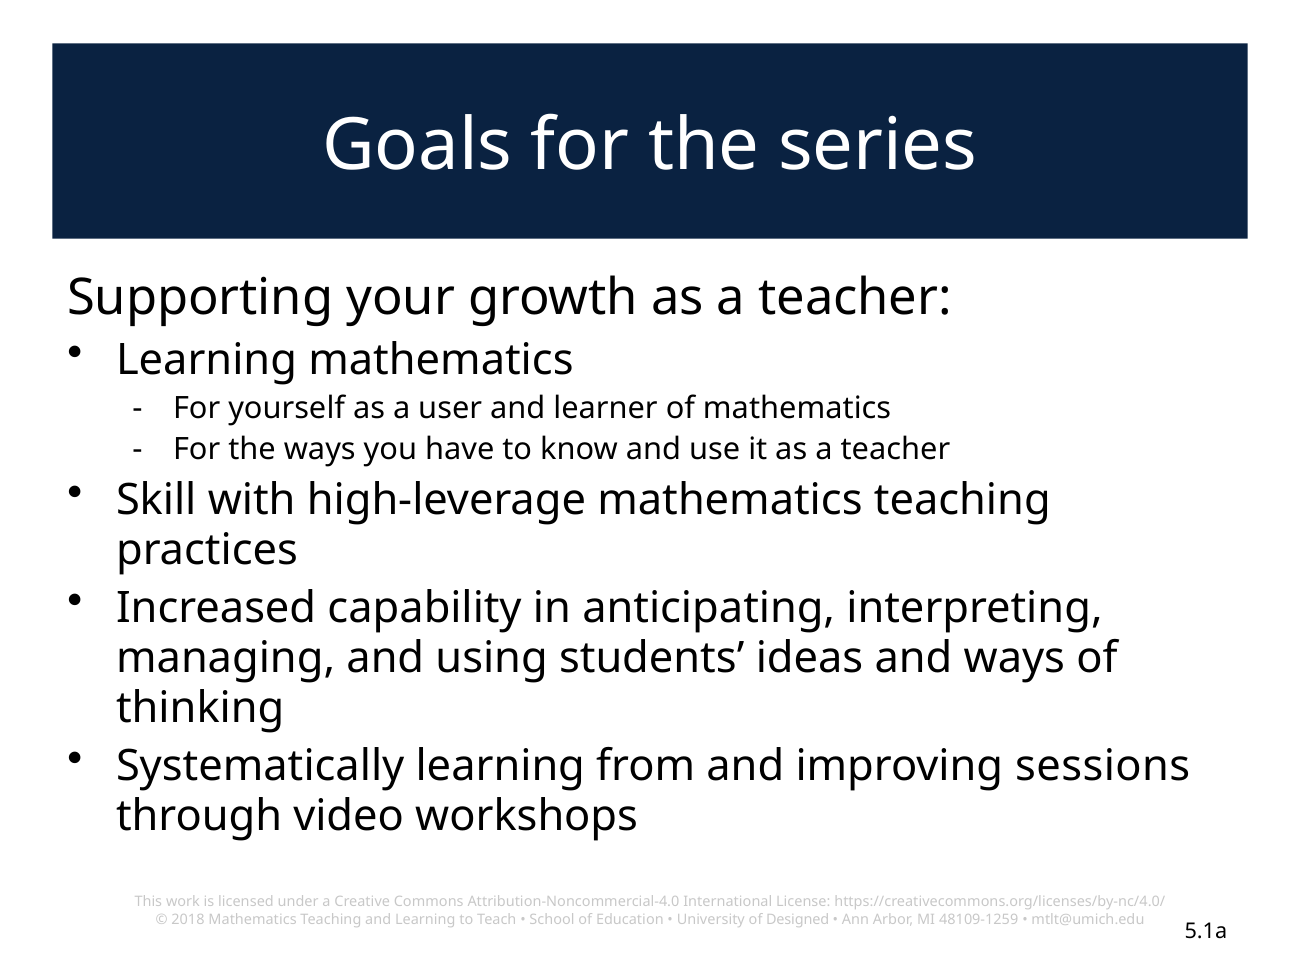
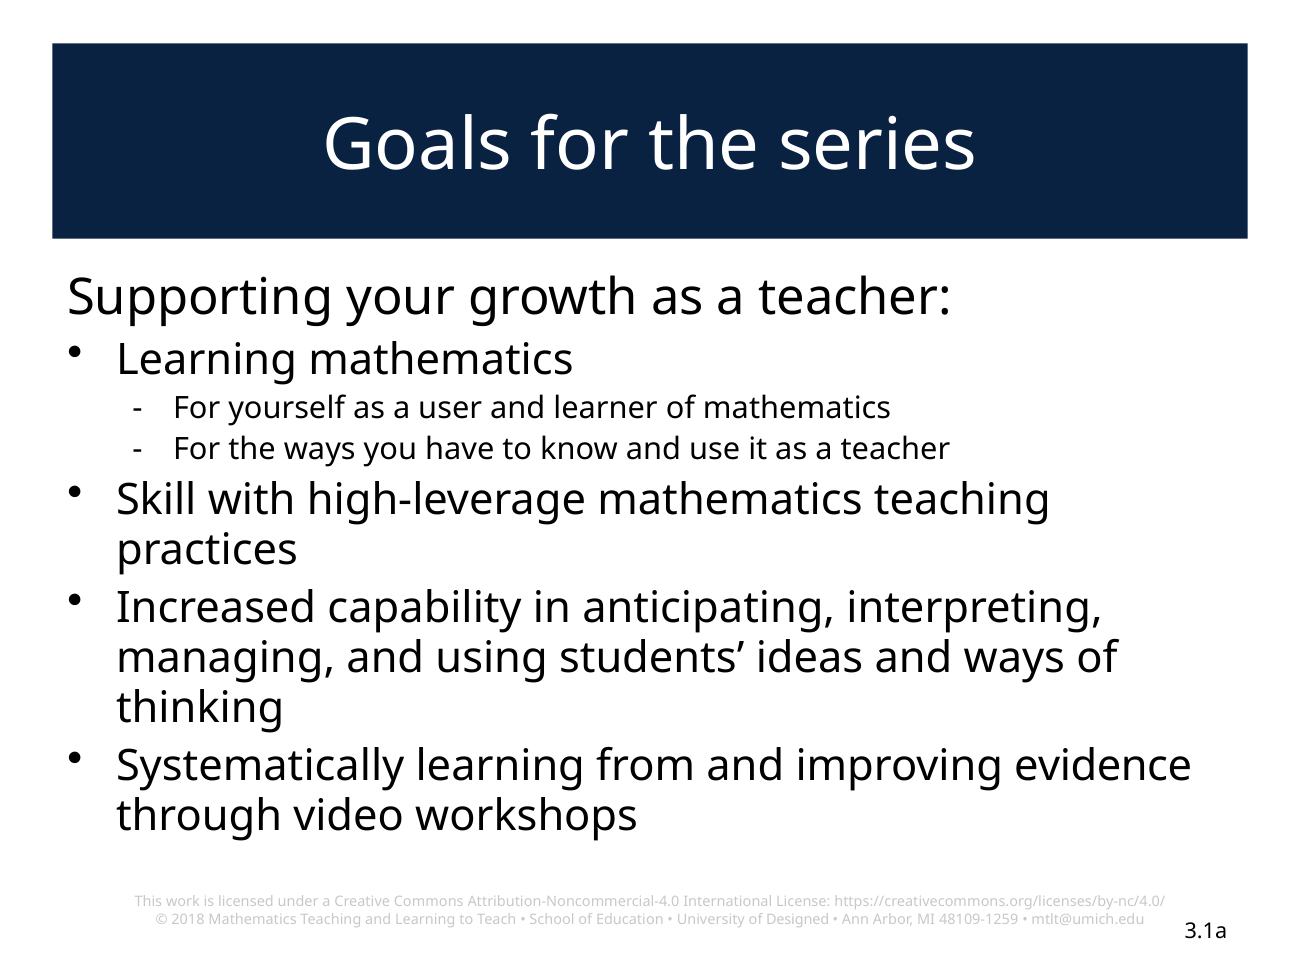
sessions: sessions -> evidence (1103, 767)
5.1a: 5.1a -> 3.1a (1206, 932)
